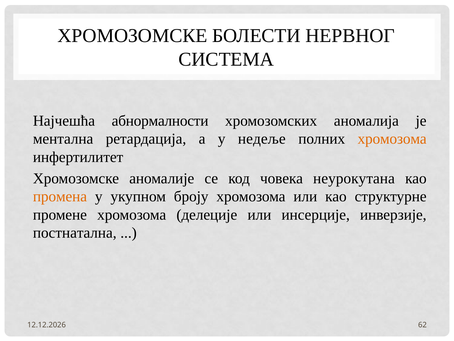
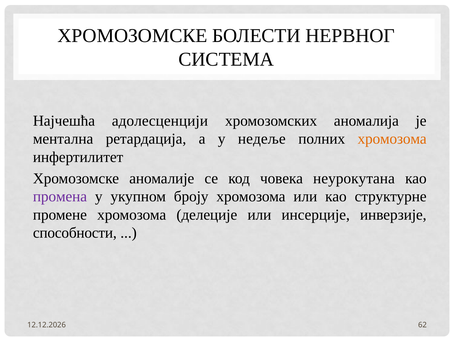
абнормалности: абнормалности -> адолесценцији (160, 121)
промена colour: orange -> purple (60, 196)
постнатална: постнатална -> способности (75, 233)
